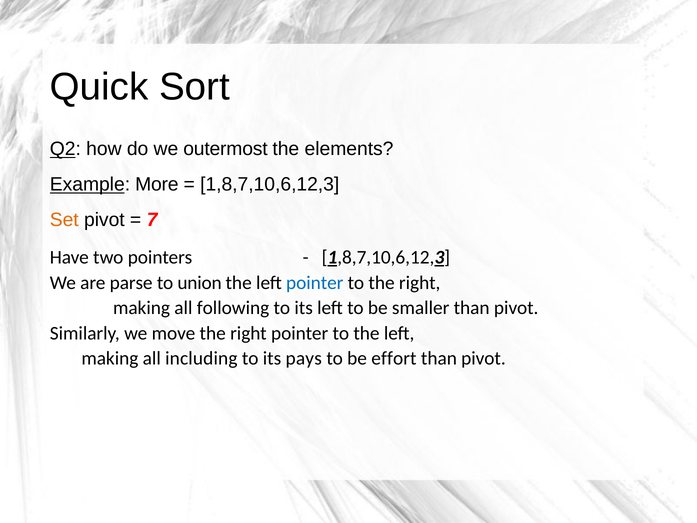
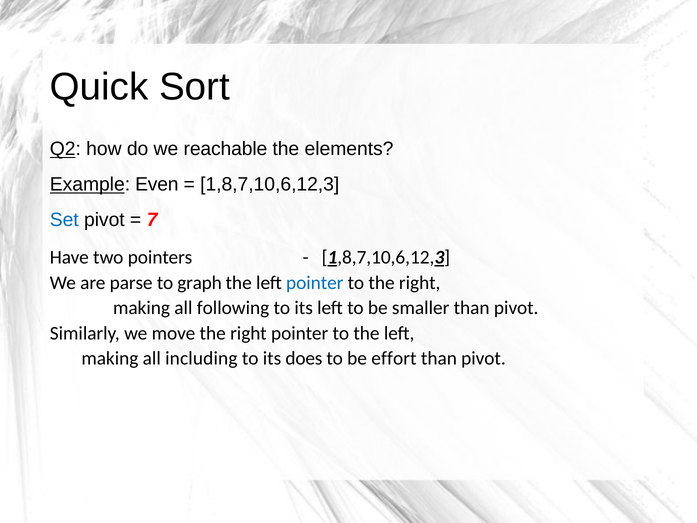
outermost: outermost -> reachable (225, 149)
More: More -> Even (157, 184)
Set colour: orange -> blue (64, 220)
union: union -> graph (200, 282)
pays: pays -> does (304, 358)
